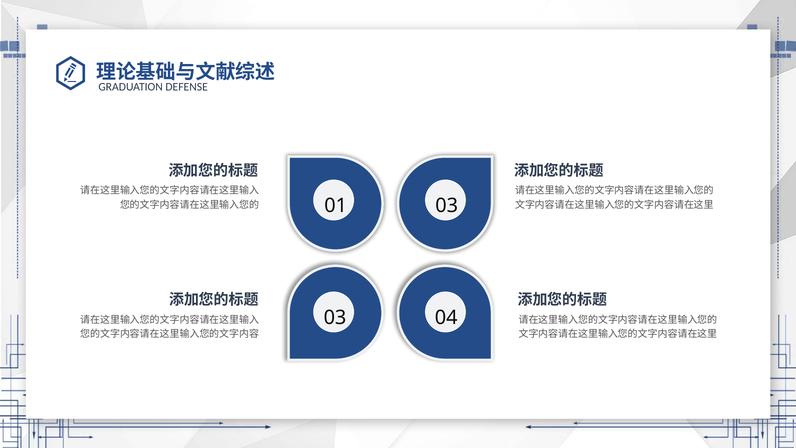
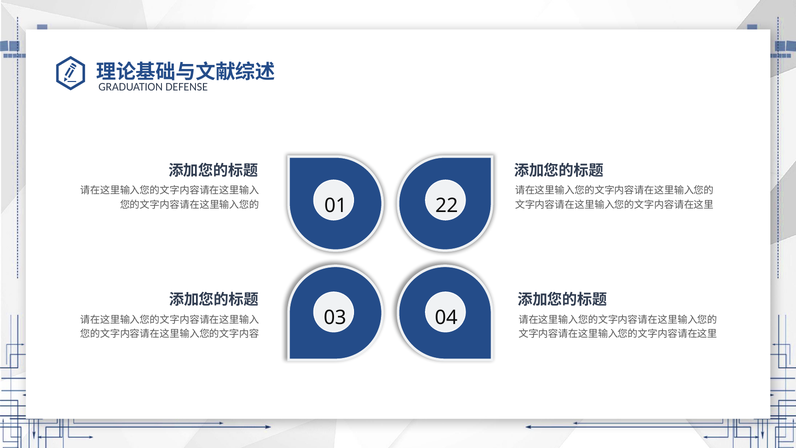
01 03: 03 -> 22 (447, 205)
